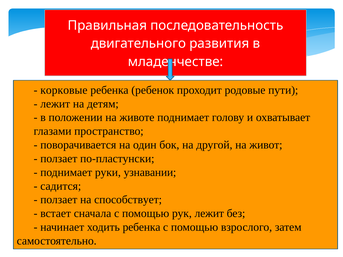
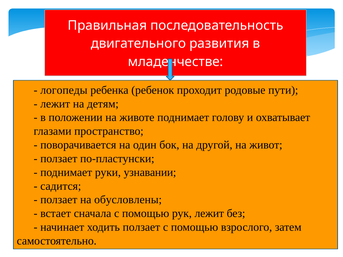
корковые: корковые -> логопеды (64, 90)
способствует: способствует -> обусловлены (128, 200)
ходить ребенка: ребенка -> ползает (141, 227)
